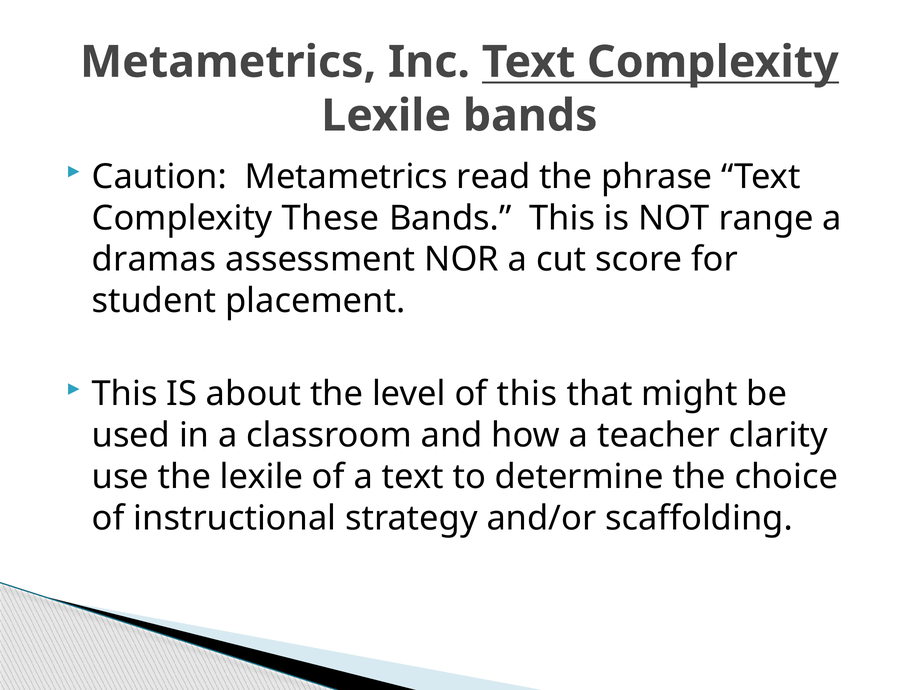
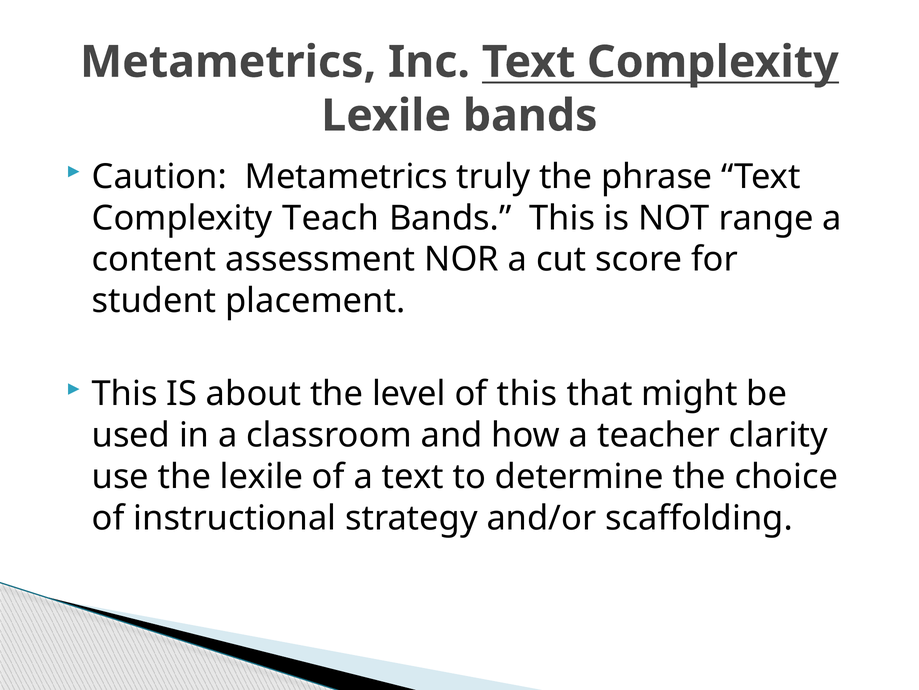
read: read -> truly (493, 177)
These: These -> Teach (331, 218)
dramas: dramas -> content (154, 259)
